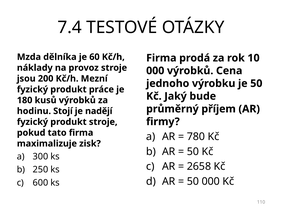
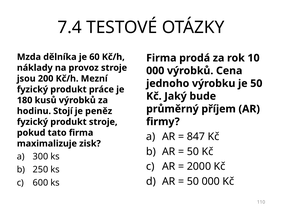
nadějí: nadějí -> peněz (99, 111)
780: 780 -> 847 (196, 136)
2658: 2658 -> 2000 (199, 166)
